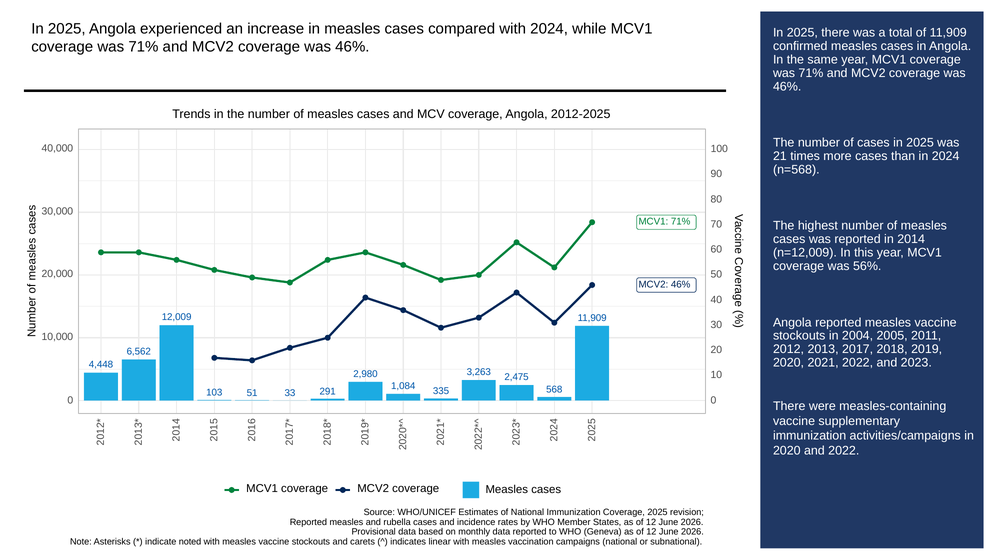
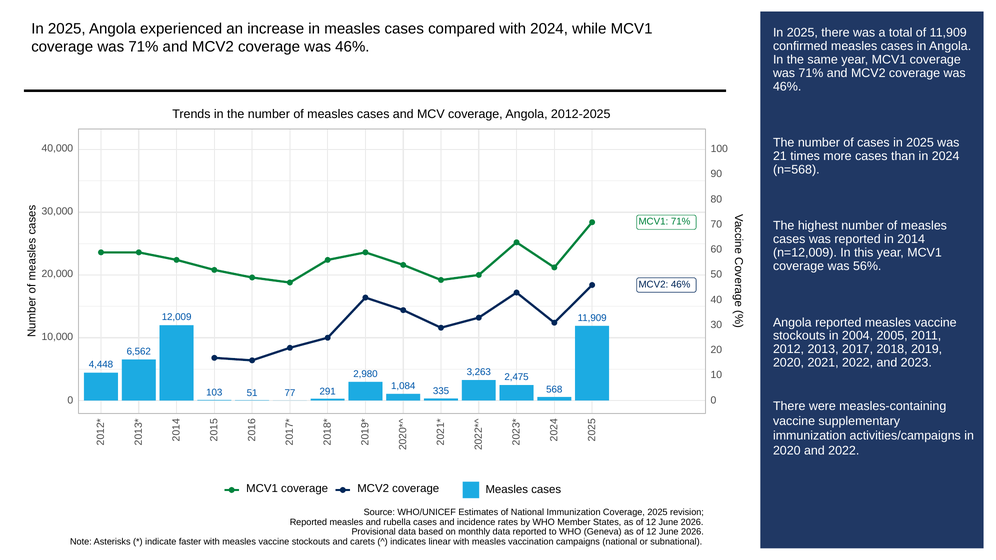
33: 33 -> 77 (290, 393)
noted: noted -> faster (190, 542)
